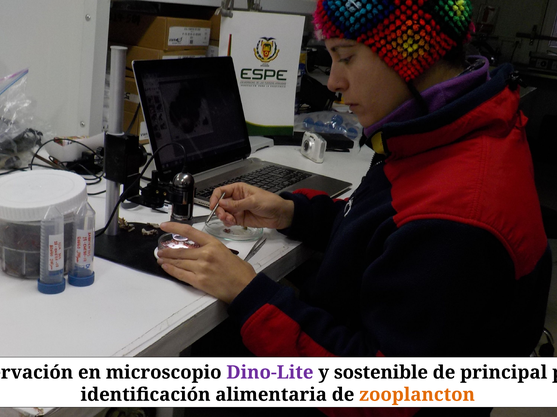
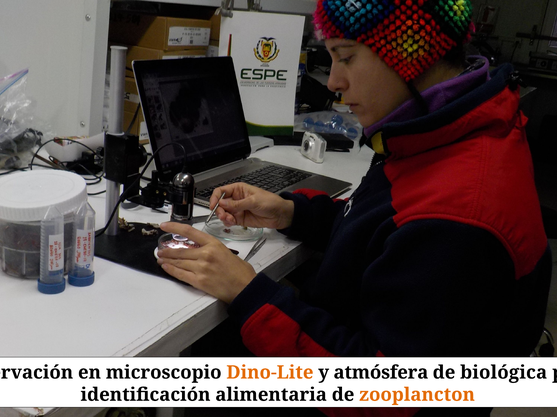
Dino-Lite colour: purple -> orange (270, 373)
sostenible: sostenible -> atmósfera (381, 373)
principal: principal -> biológica (504, 373)
